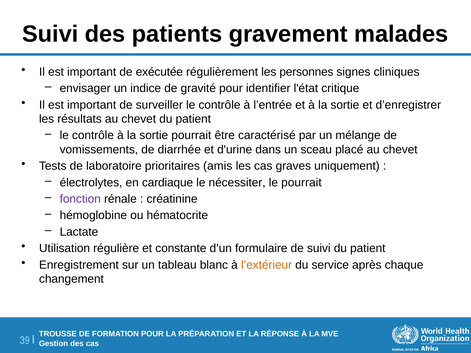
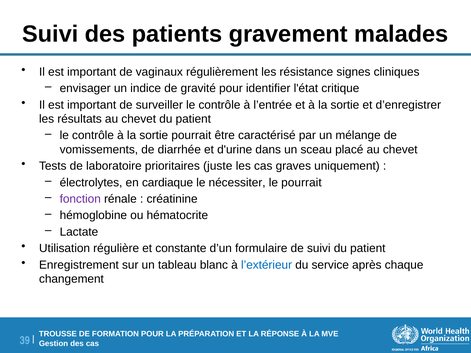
exécutée: exécutée -> vaginaux (159, 72)
personnes: personnes -> résistance (306, 72)
amis: amis -> juste (218, 166)
l’extérieur colour: orange -> blue (267, 265)
